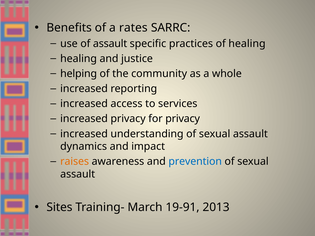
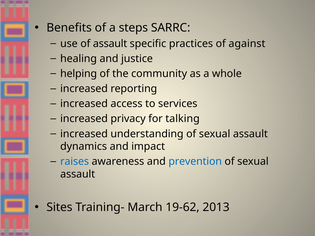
rates: rates -> steps (133, 28)
of healing: healing -> against (247, 44)
for privacy: privacy -> talking (183, 119)
raises colour: orange -> blue (75, 162)
19-91: 19-91 -> 19-62 (183, 207)
